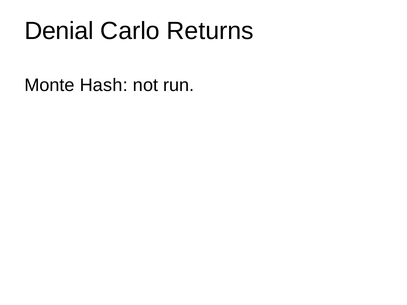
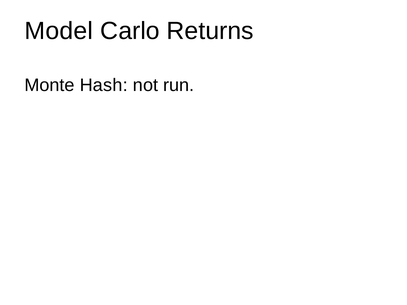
Denial: Denial -> Model (59, 31)
